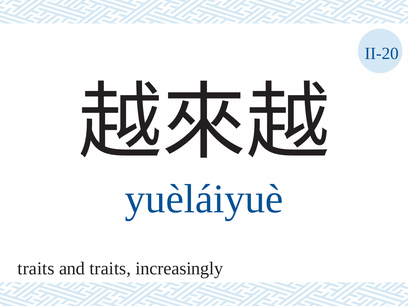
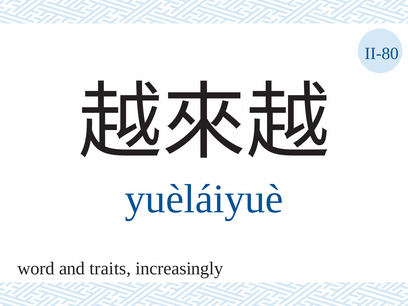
II-20: II-20 -> II-80 (382, 53)
traits: traits -> word (36, 268)
